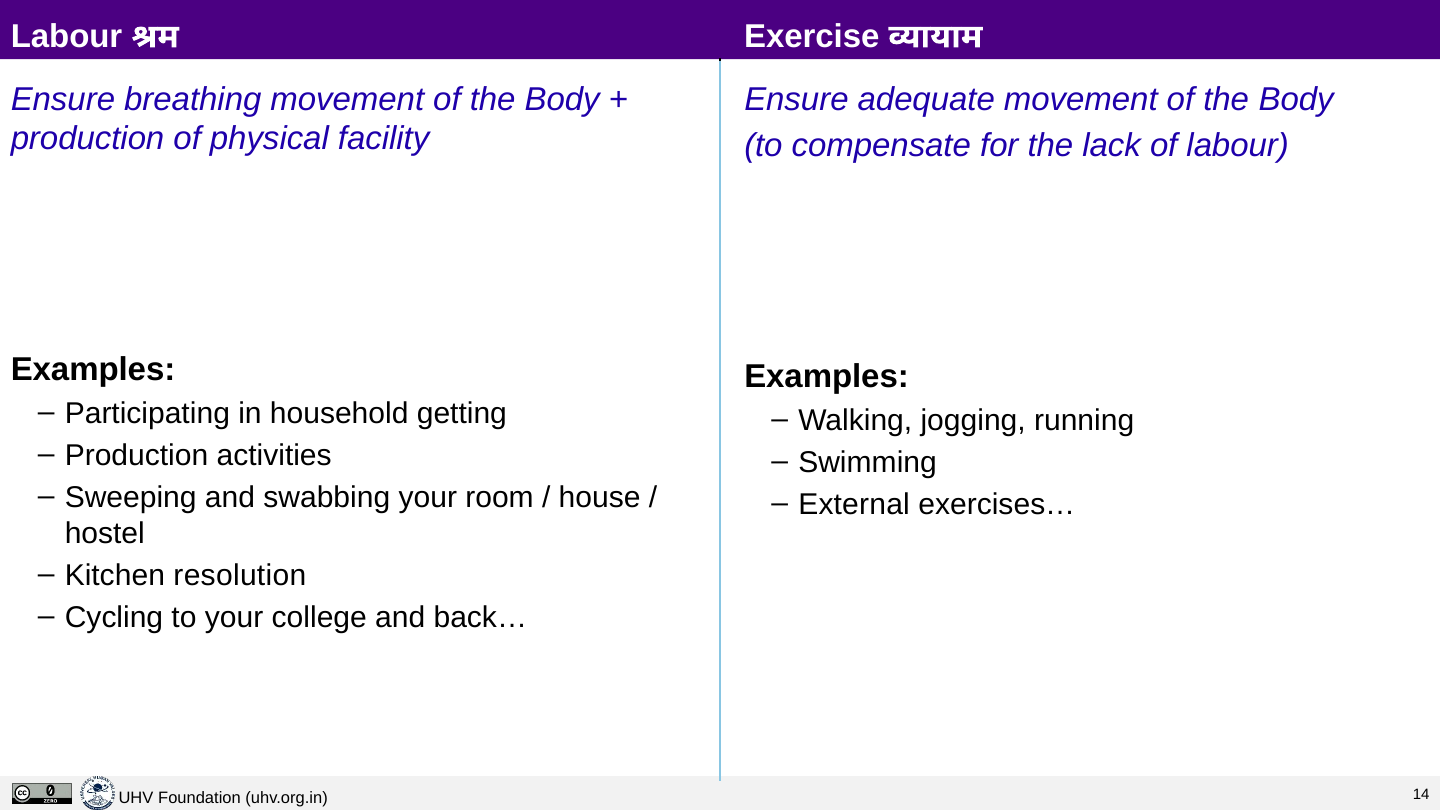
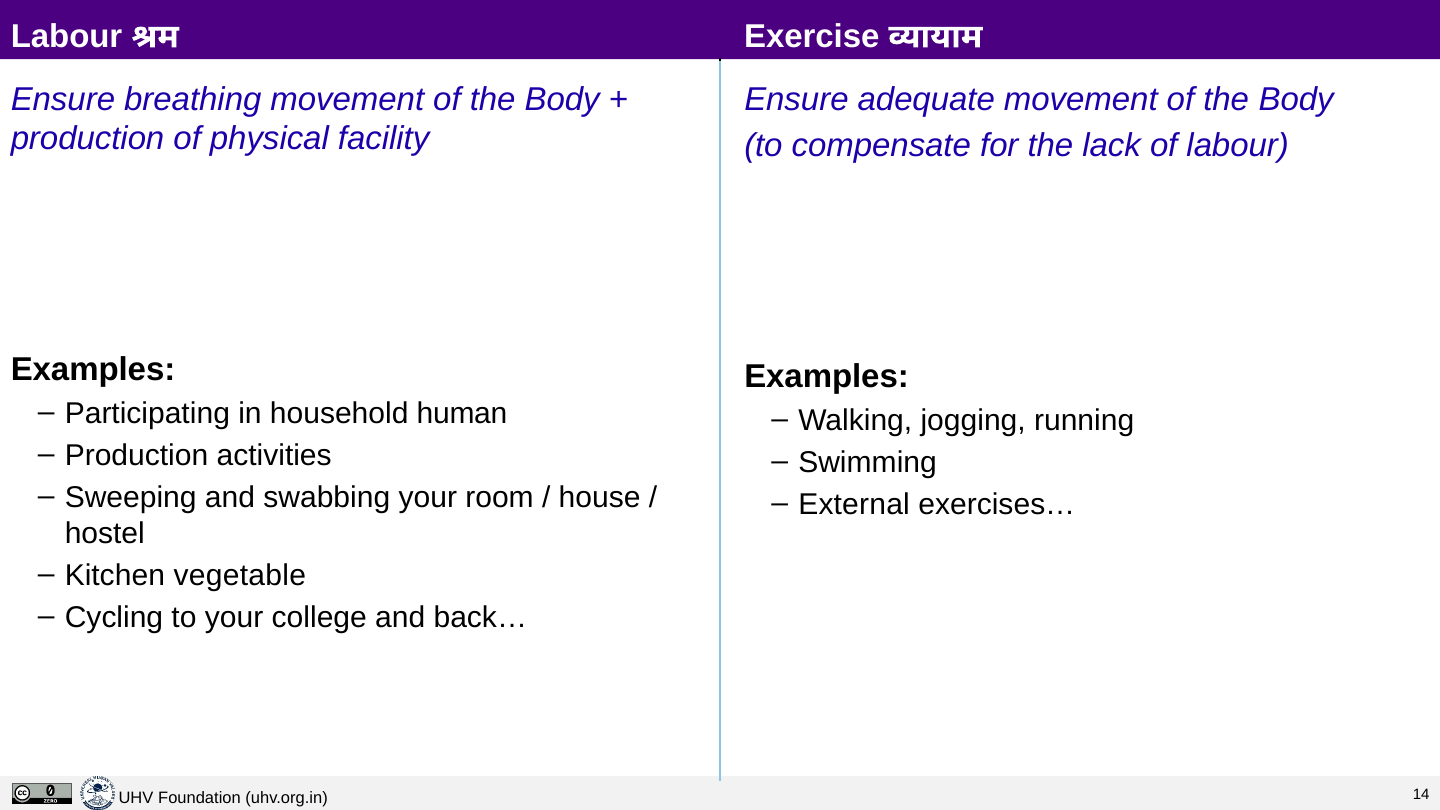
getting: getting -> human (462, 414)
resolution: resolution -> vegetable (240, 576)
